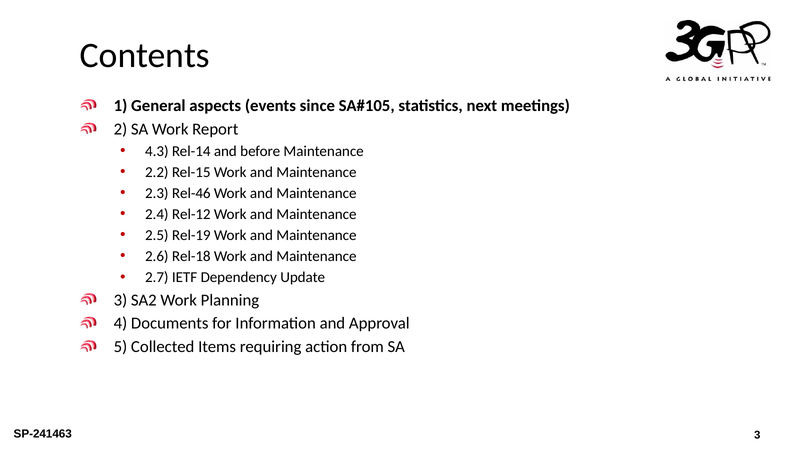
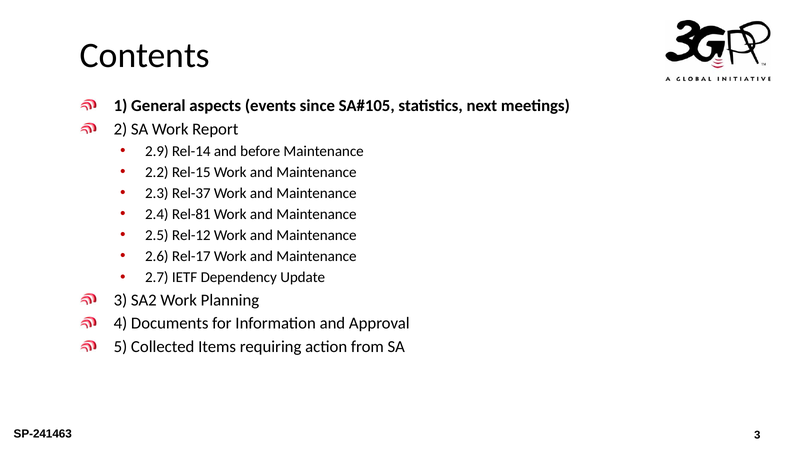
4.3: 4.3 -> 2.9 (157, 151)
Rel-46: Rel-46 -> Rel-37 (191, 193)
Rel-12: Rel-12 -> Rel-81 (191, 214)
Rel-19: Rel-19 -> Rel-12 (191, 235)
Rel-18: Rel-18 -> Rel-17 (191, 257)
